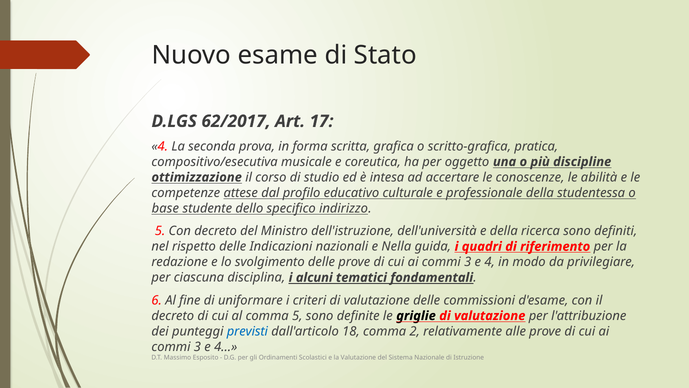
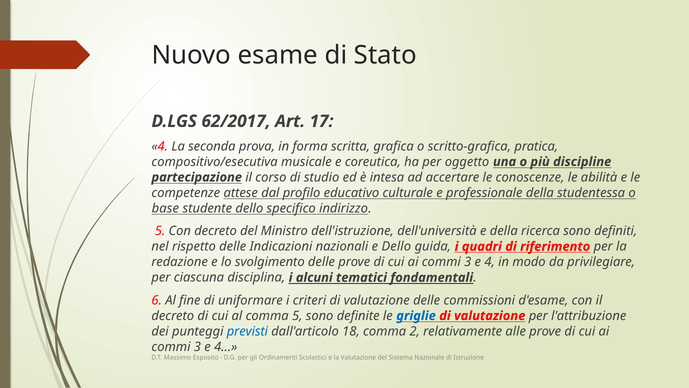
ottimizzazione: ottimizzazione -> partecipazione (197, 177)
e Nella: Nella -> Dello (396, 246)
griglie colour: black -> blue (416, 315)
